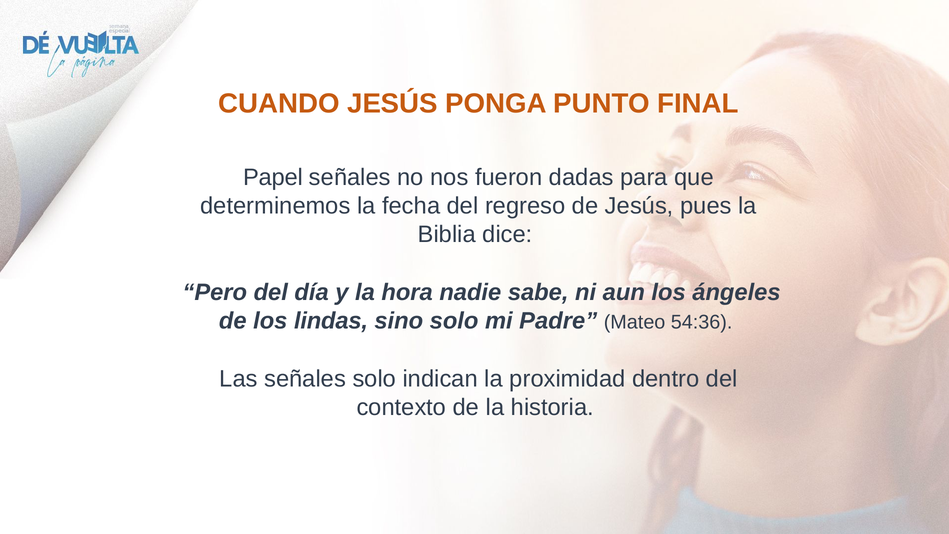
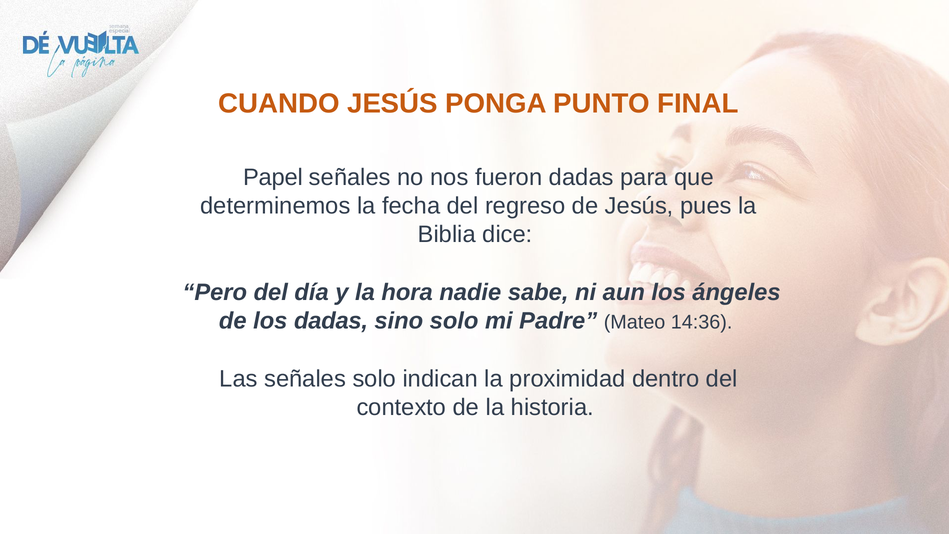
los lindas: lindas -> dadas (331, 321)
54:36: 54:36 -> 14:36 (702, 322)
